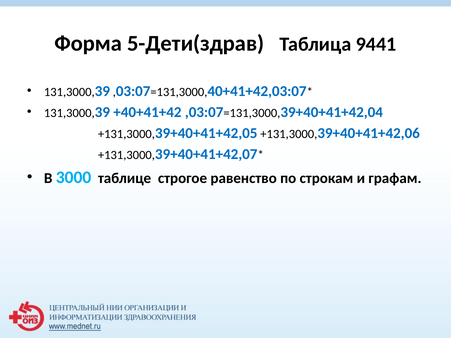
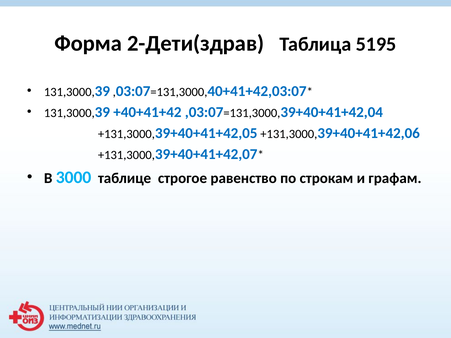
5-Дети(здрав: 5-Дети(здрав -> 2-Дети(здрав (196, 43)
9441: 9441 -> 5195 (376, 44)
